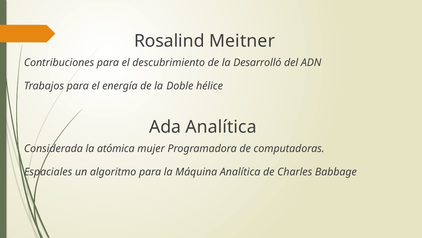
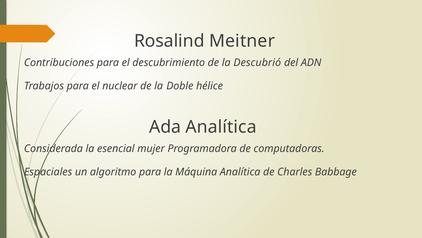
Desarrolló: Desarrolló -> Descubrió (257, 62)
energía: energía -> nuclear (120, 86)
atómica: atómica -> esencial (116, 148)
